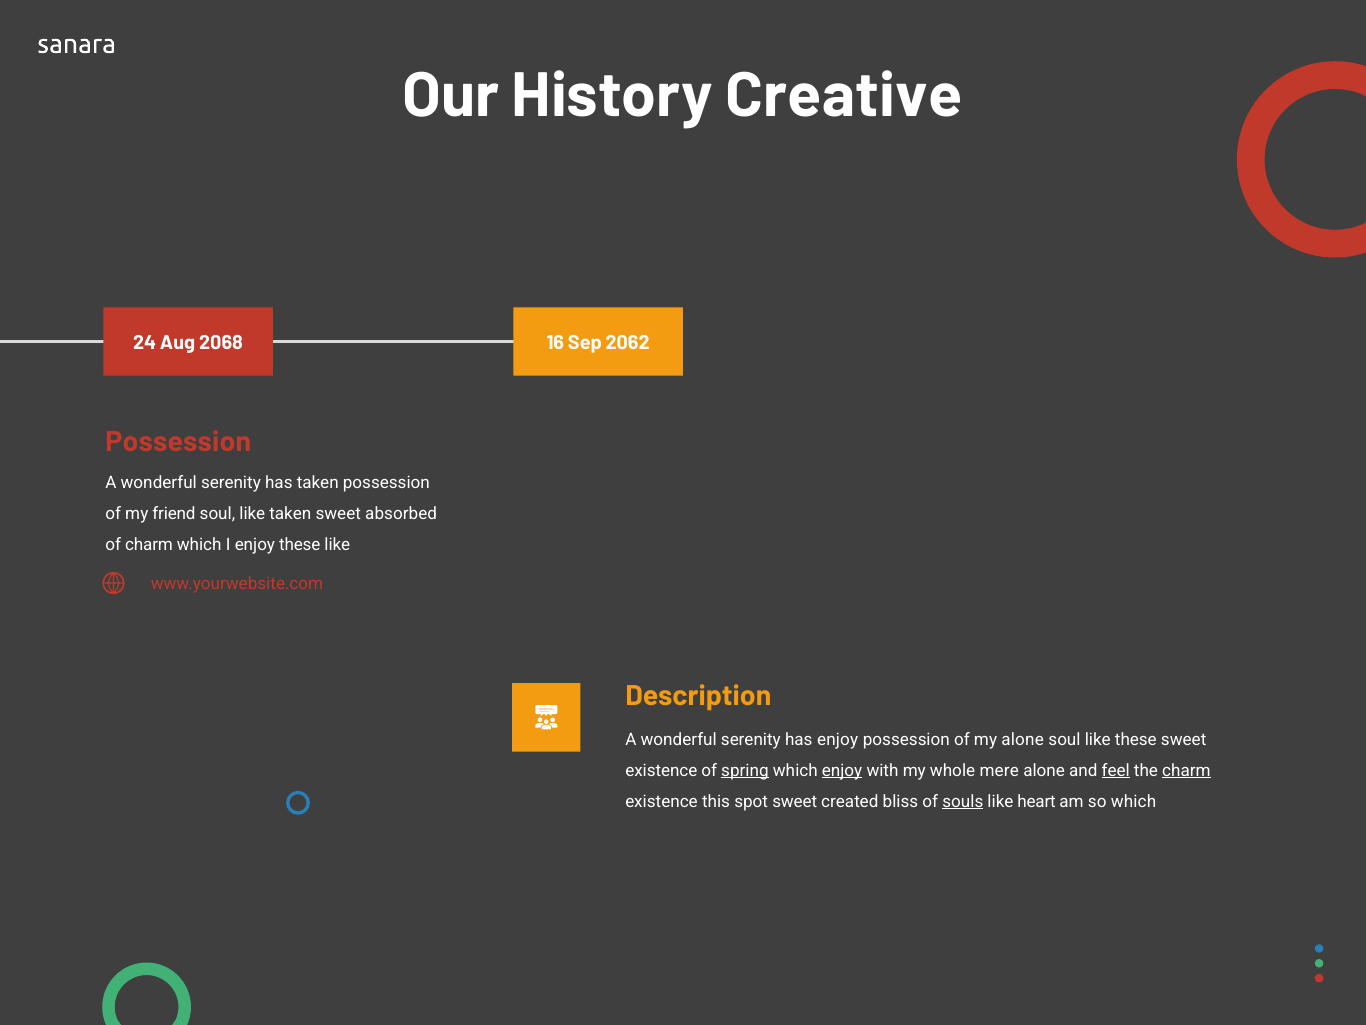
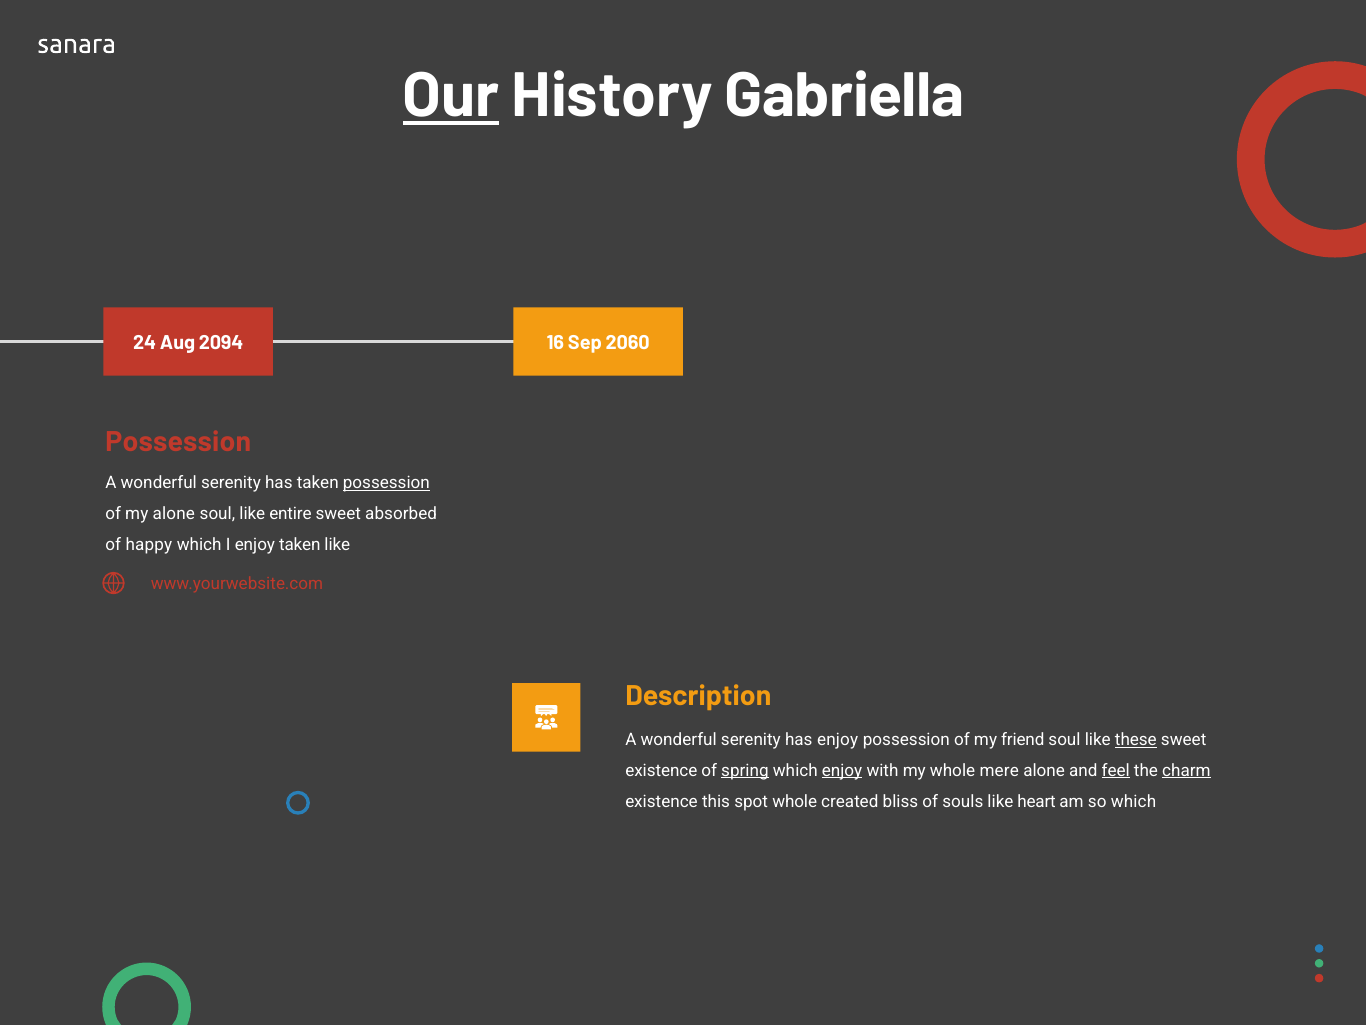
Our underline: none -> present (451, 96)
Creative: Creative -> Gabriella (845, 96)
2068: 2068 -> 2094 (221, 343)
2062: 2062 -> 2060 (628, 343)
possession underline: none -> present (386, 483)
my friend: friend -> alone (174, 513)
like taken: taken -> entire (290, 513)
of charm: charm -> happy (149, 544)
enjoy these: these -> taken (300, 544)
my alone: alone -> friend (1023, 739)
these underline: none -> present (1136, 739)
spot sweet: sweet -> whole (795, 801)
souls underline: present -> none (963, 801)
